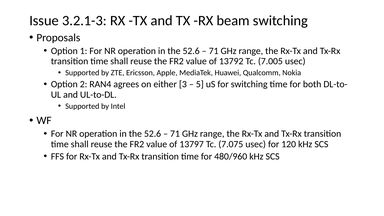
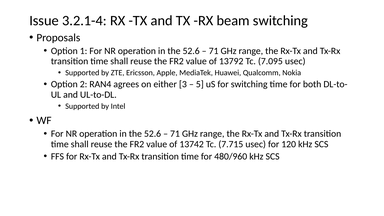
3.2.1-3: 3.2.1-3 -> 3.2.1-4 (84, 21)
7.005: 7.005 -> 7.095 (270, 61)
13797: 13797 -> 13742 (192, 144)
7.075: 7.075 -> 7.715 (231, 144)
